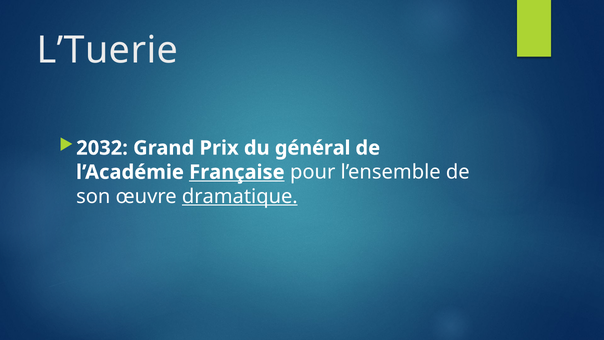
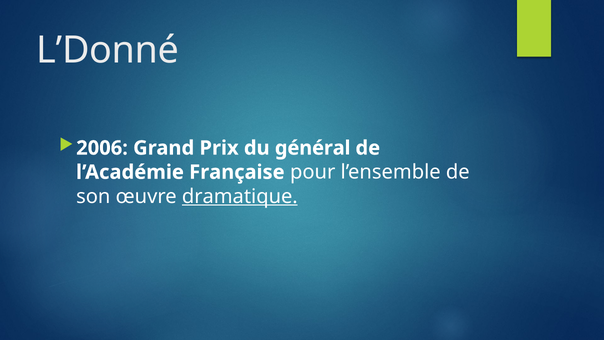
L’Tuerie: L’Tuerie -> L’Donné (108, 50)
2032: 2032 -> 2006 (102, 148)
Française underline: present -> none (237, 172)
